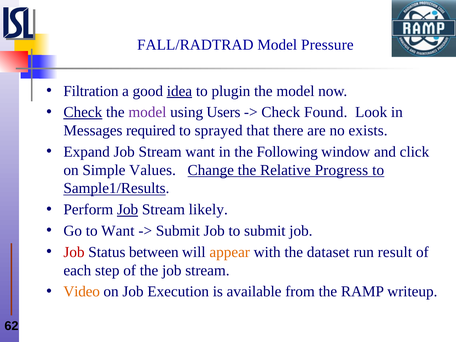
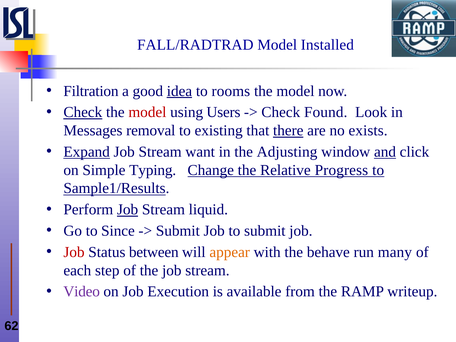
Pressure: Pressure -> Installed (327, 45)
plugin: plugin -> rooms (231, 91)
model colour: purple -> red (147, 112)
required: required -> removal (151, 131)
sprayed: sprayed -> existing (219, 131)
there underline: none -> present (288, 131)
Expand underline: none -> present (87, 152)
Following: Following -> Adjusting (287, 152)
and underline: none -> present (385, 152)
Values: Values -> Typing (153, 170)
likely: likely -> liquid (208, 210)
to Want: Want -> Since (118, 231)
dataset: dataset -> behave (328, 252)
result: result -> many (395, 252)
Video colour: orange -> purple (82, 292)
